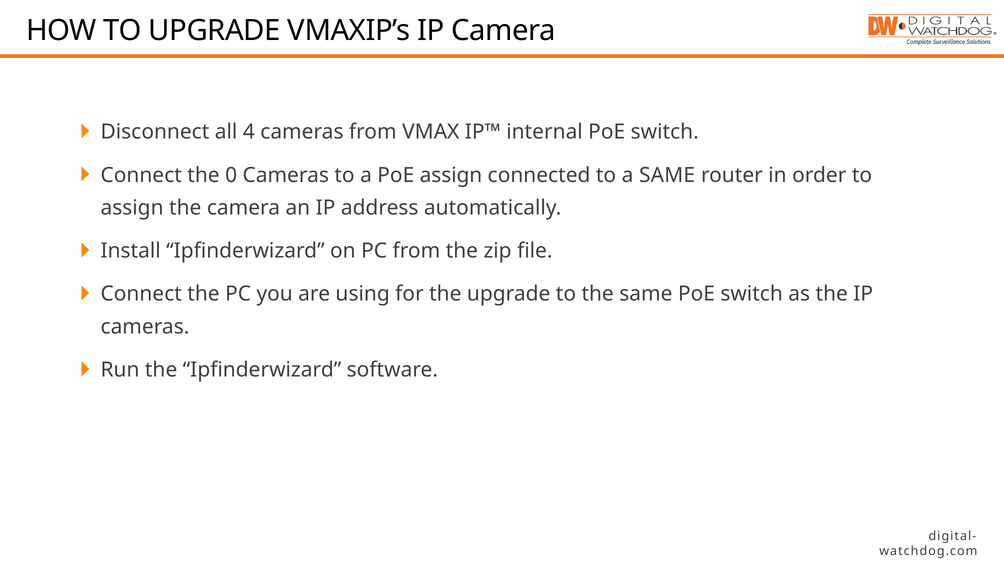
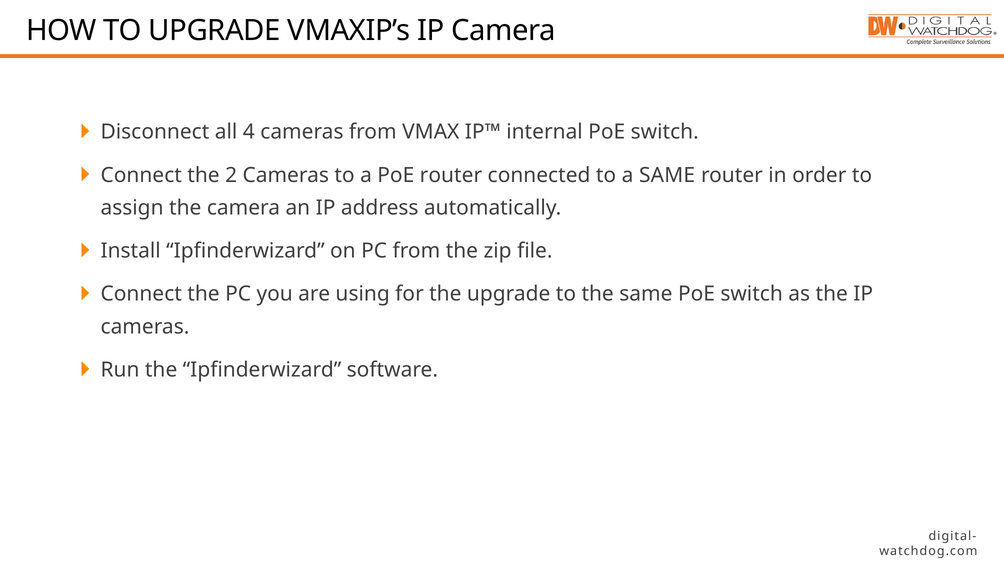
0: 0 -> 2 (231, 175)
PoE assign: assign -> router (451, 175)
